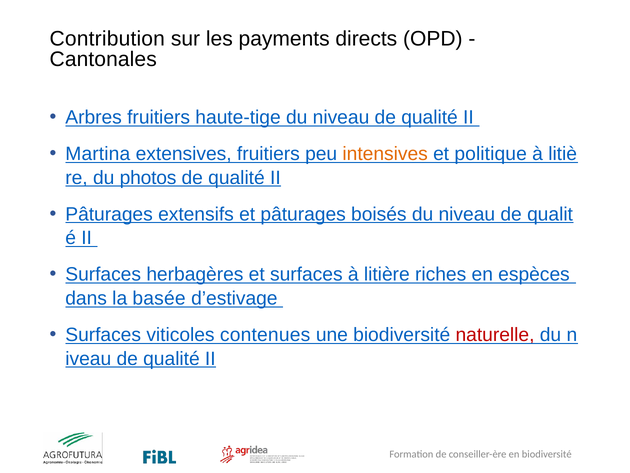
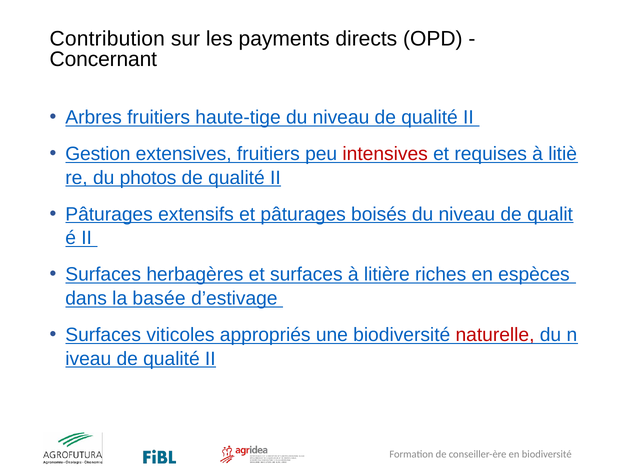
Cantonales: Cantonales -> Concernant (103, 59)
Martina: Martina -> Gestion (98, 154)
intensives colour: orange -> red (385, 154)
politique: politique -> requises (491, 154)
contenues: contenues -> appropriés (265, 335)
